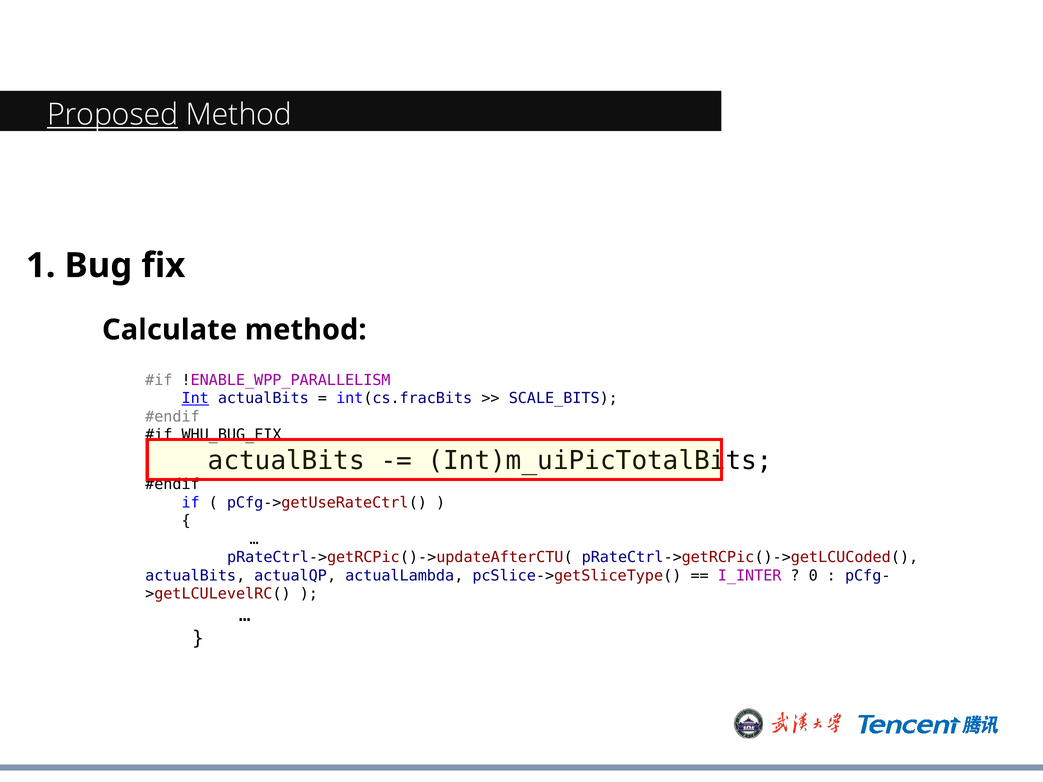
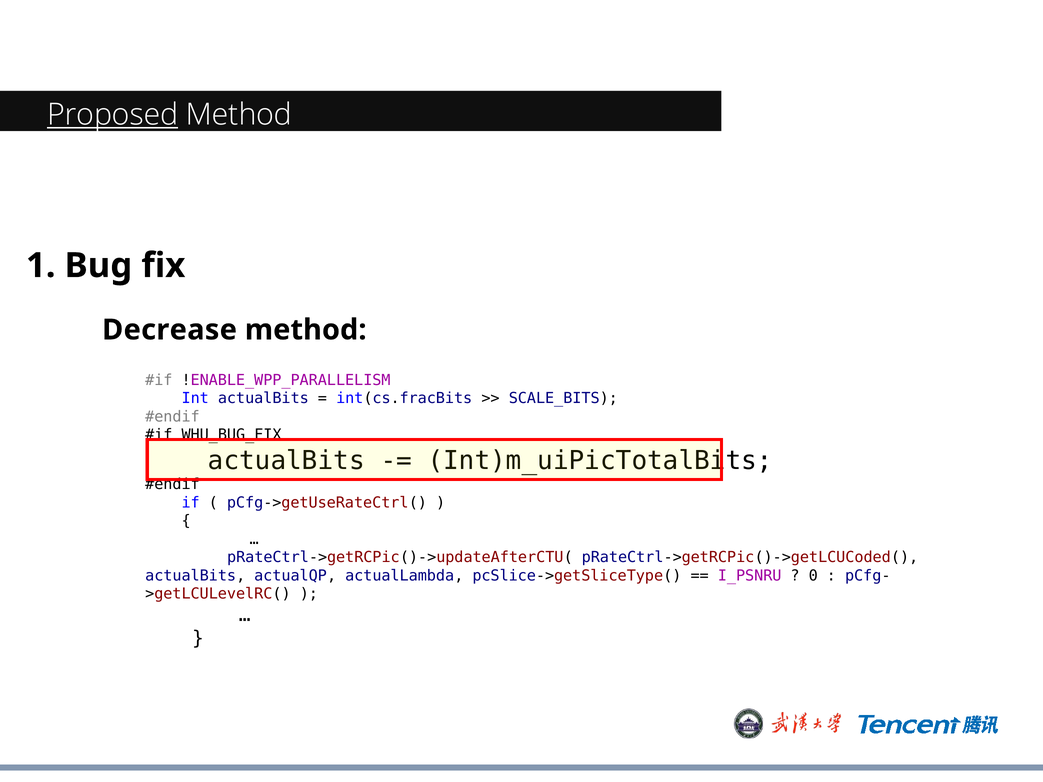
Calculate: Calculate -> Decrease (169, 330)
Int underline: present -> none (195, 399)
I_INTER: I_INTER -> I_PSNRU (750, 576)
